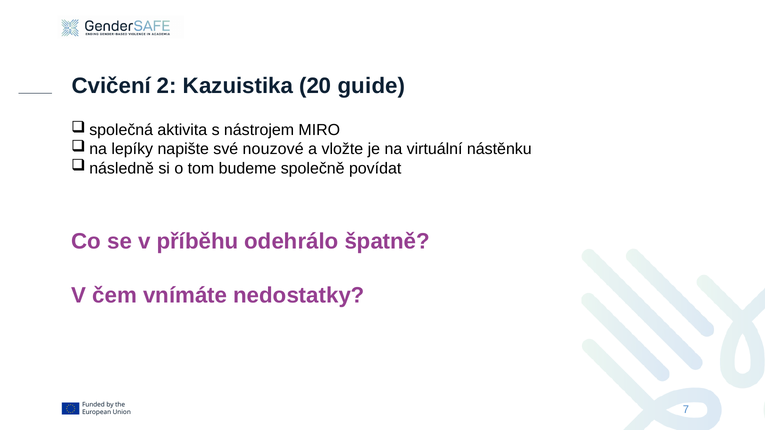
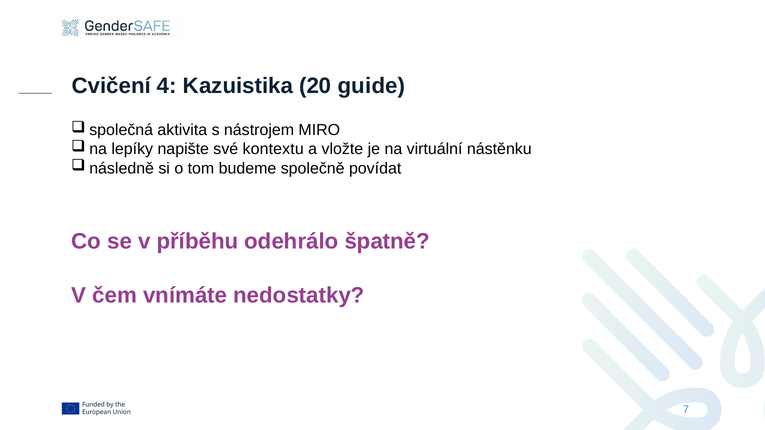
2: 2 -> 4 (167, 86)
nouzové: nouzové -> kontextu (273, 149)
